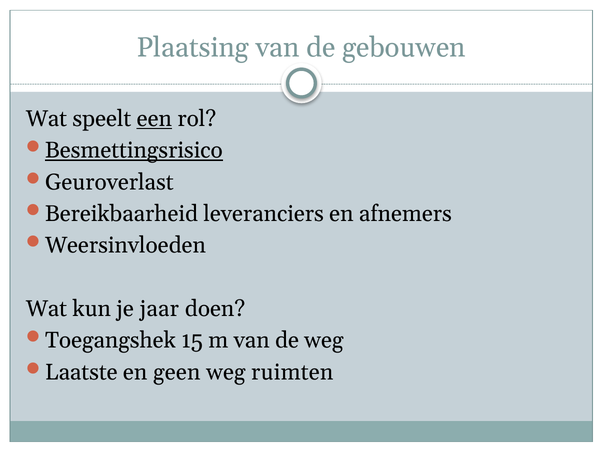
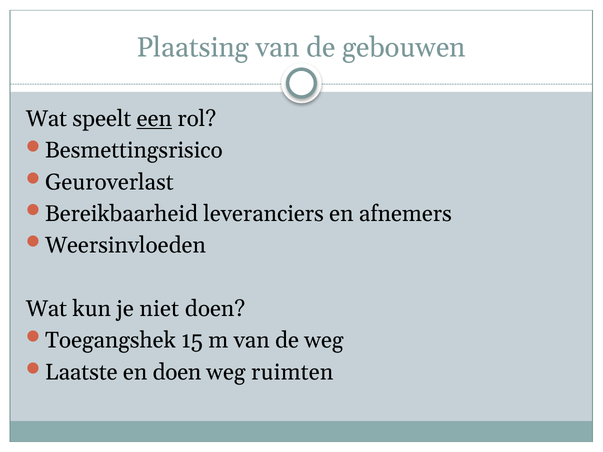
Besmettingsrisico underline: present -> none (134, 151)
jaar: jaar -> niet (159, 309)
en geen: geen -> doen (177, 372)
